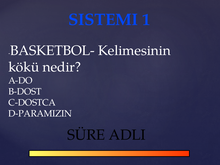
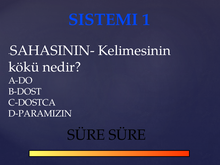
BASKETBOL-: BASKETBOL- -> SAHASININ- (52, 51)
SÜRE ADLI: ADLI -> SÜRE (127, 135)
